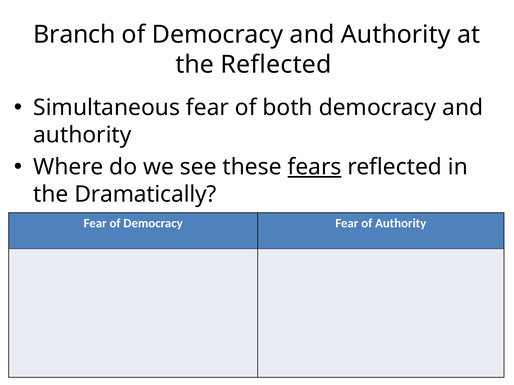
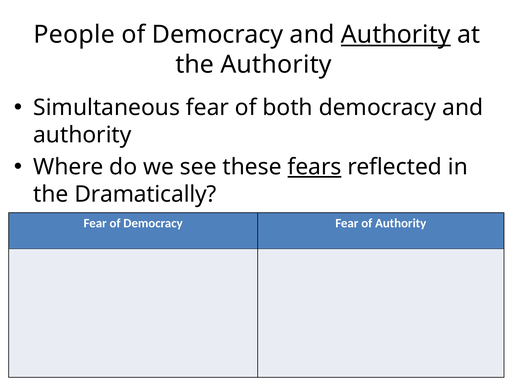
Branch: Branch -> People (74, 35)
Authority underline: none -> present (396, 35)
the Reflected: Reflected -> Authority (276, 65)
